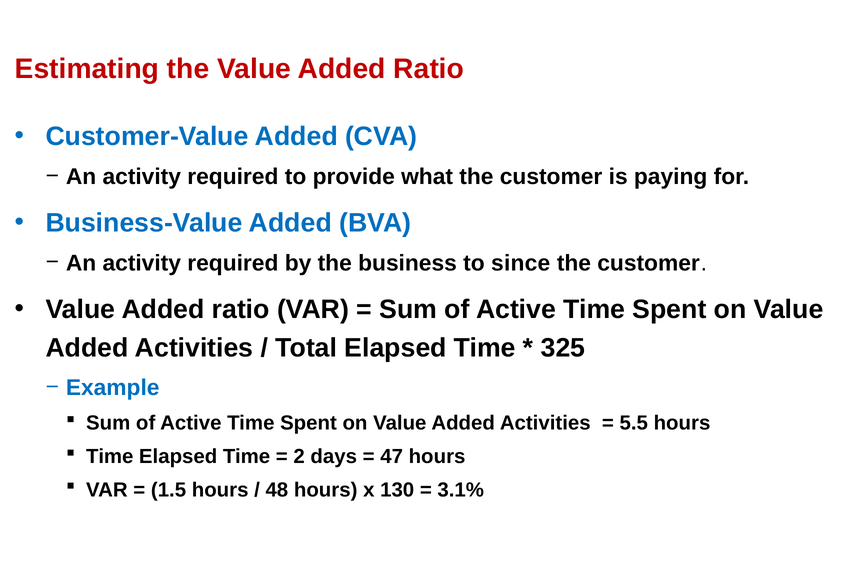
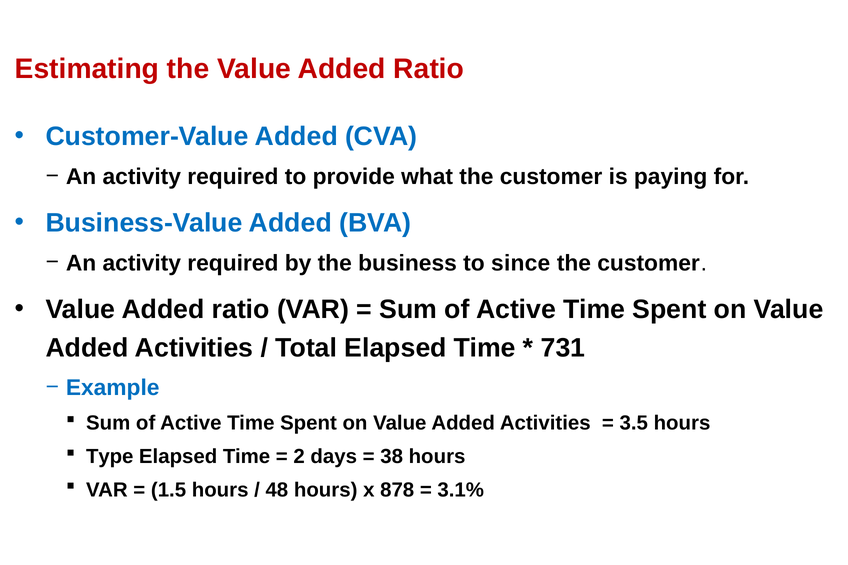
325: 325 -> 731 (563, 348)
5.5: 5.5 -> 3.5 (634, 423)
Time: Time -> Type (110, 457)
47: 47 -> 38 (392, 457)
130: 130 -> 878 (397, 490)
